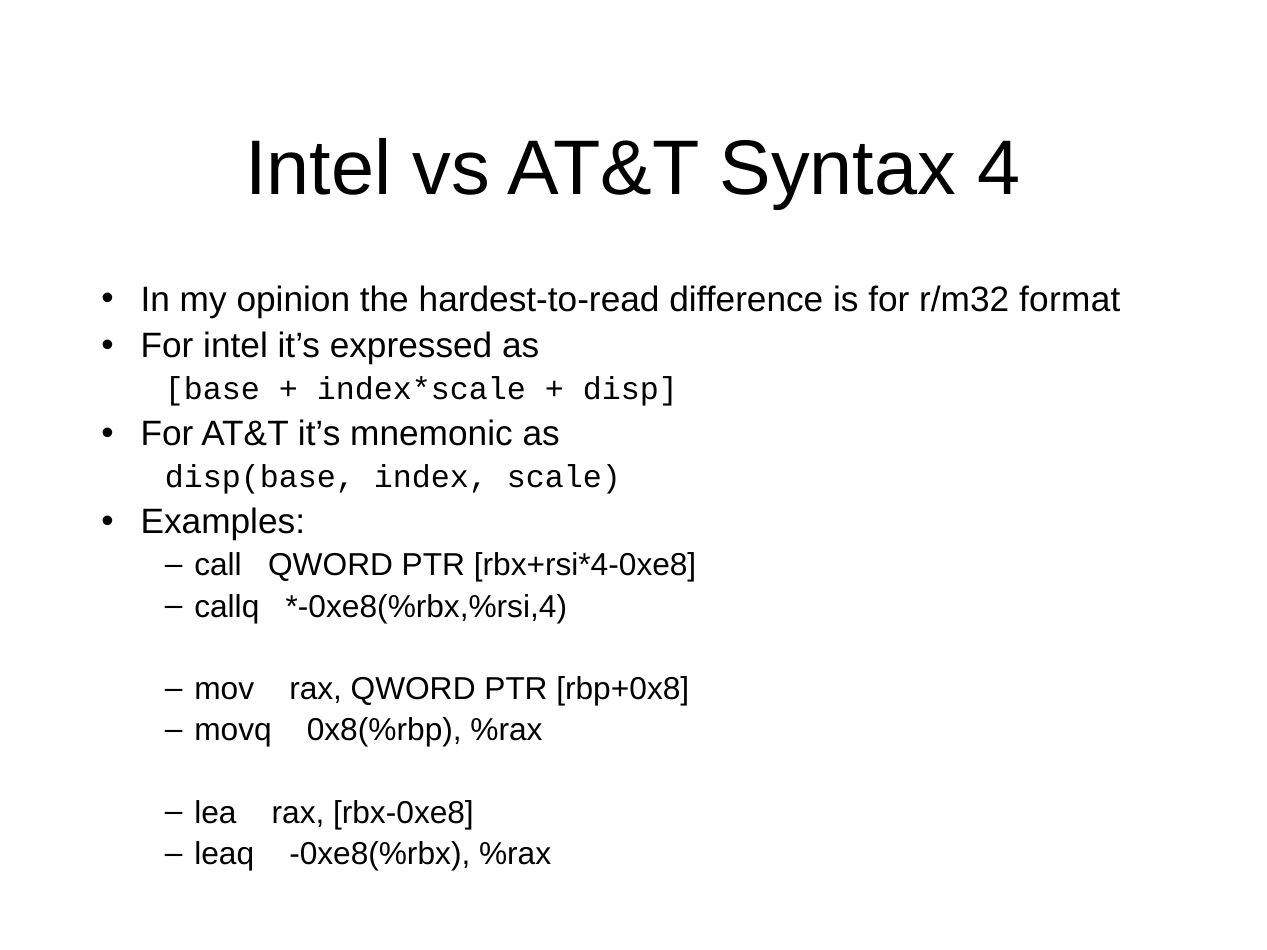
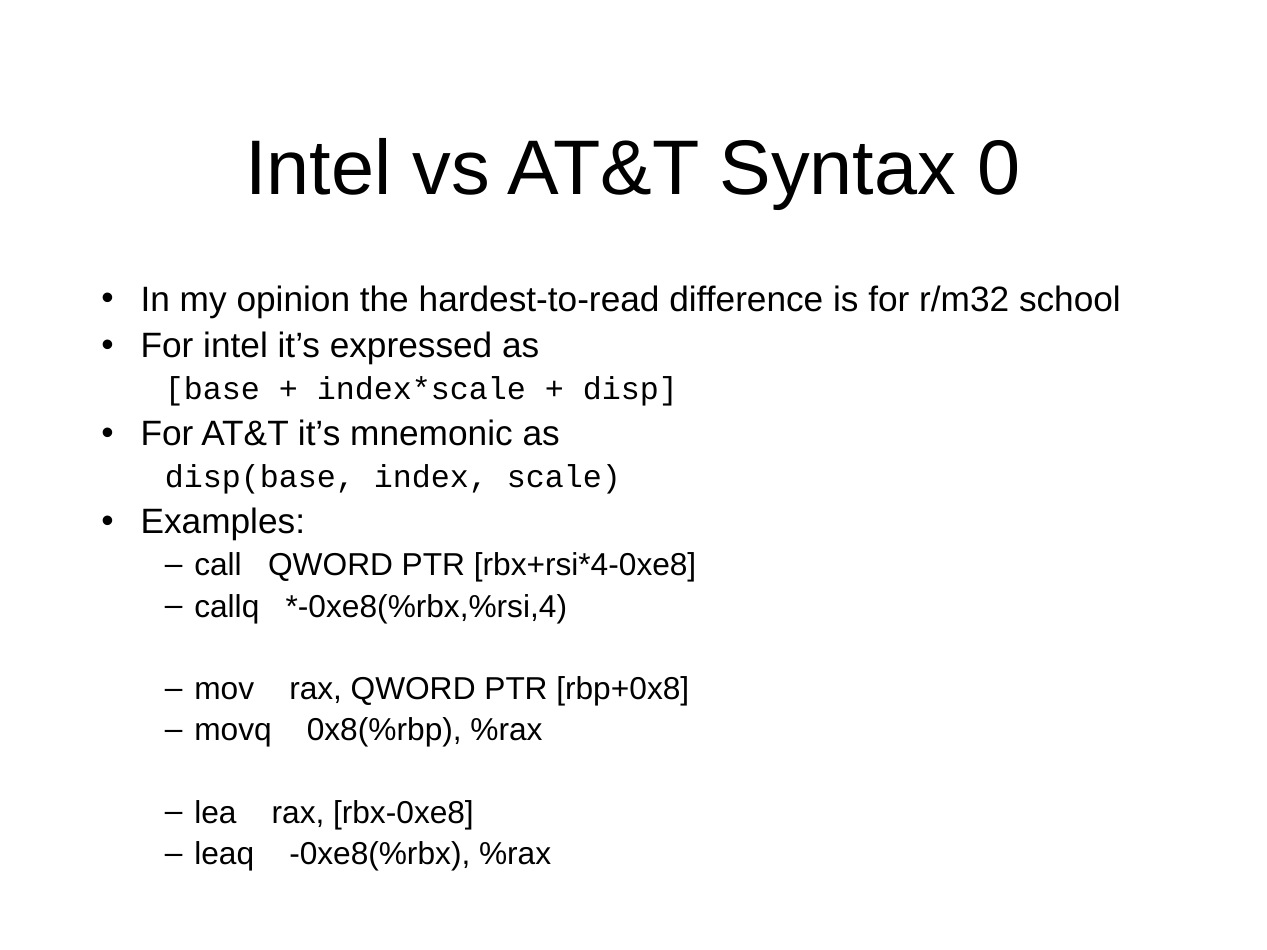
4: 4 -> 0 (999, 169)
format: format -> school (1070, 299)
